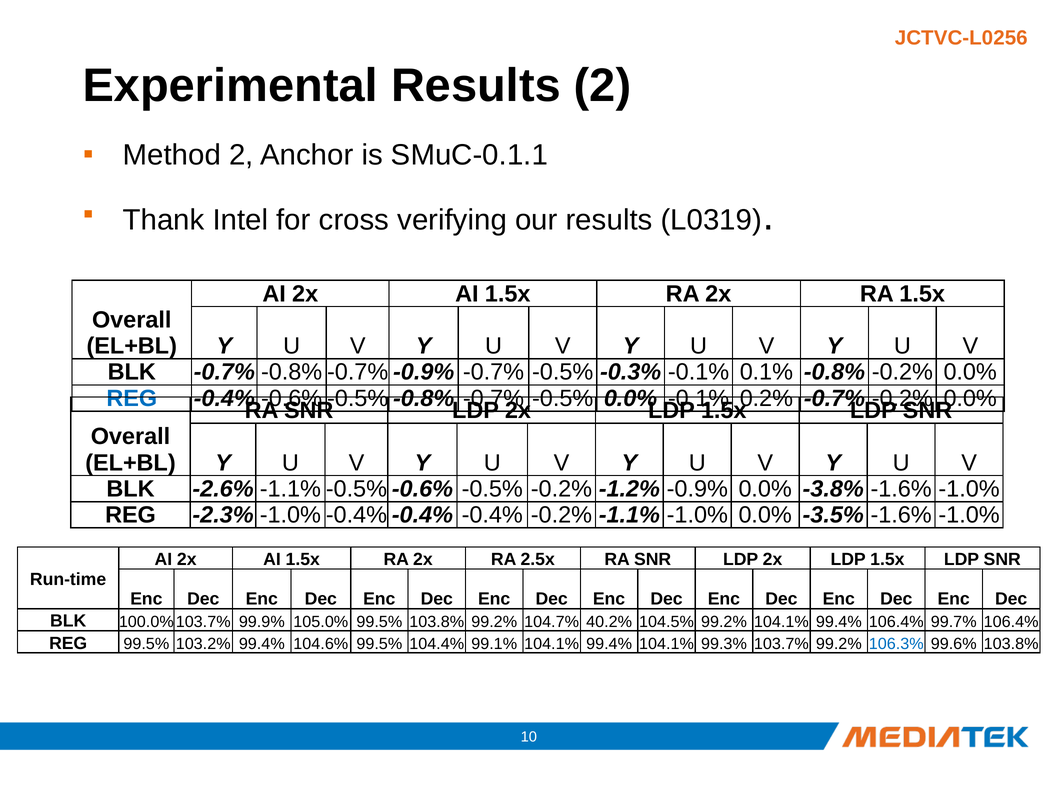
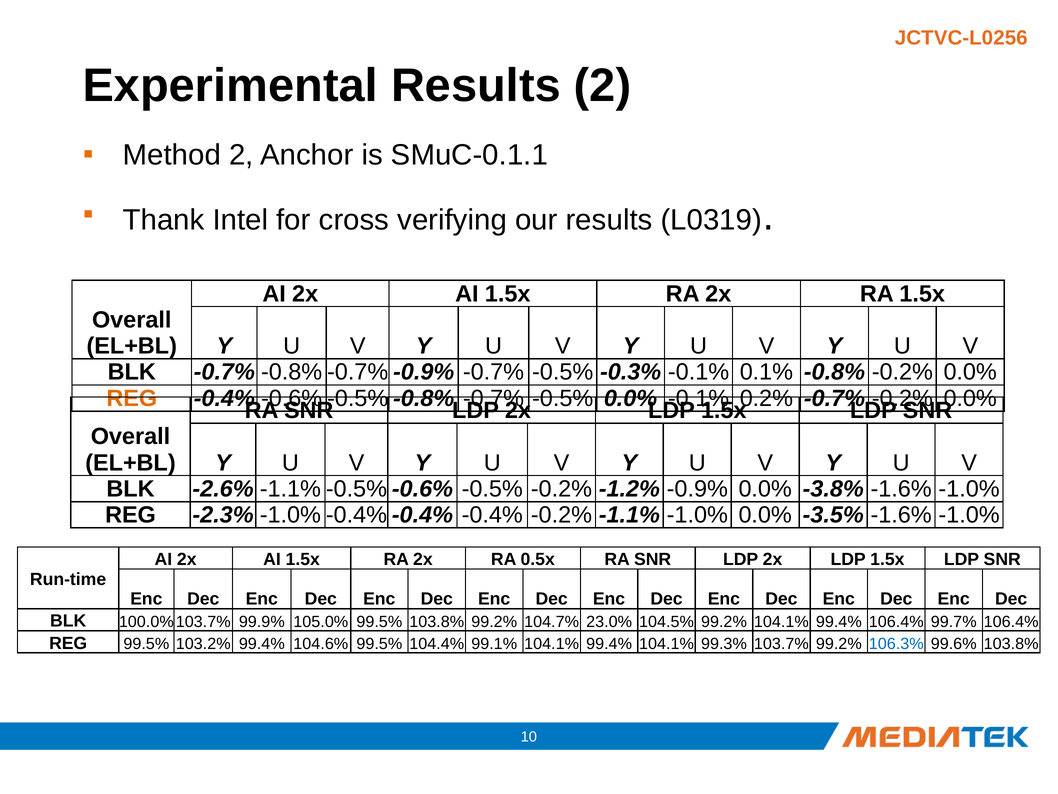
REG colour: blue -> orange (132, 398)
2.5x: 2.5x -> 0.5x (538, 559)
40.2%: 40.2% -> 23.0% (609, 622)
